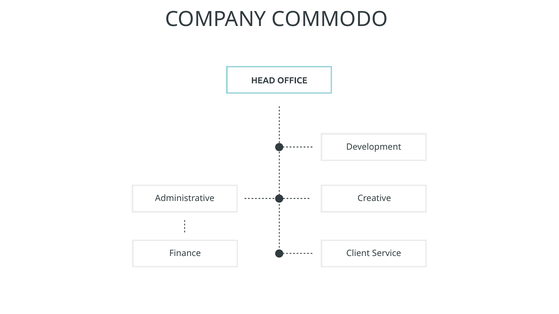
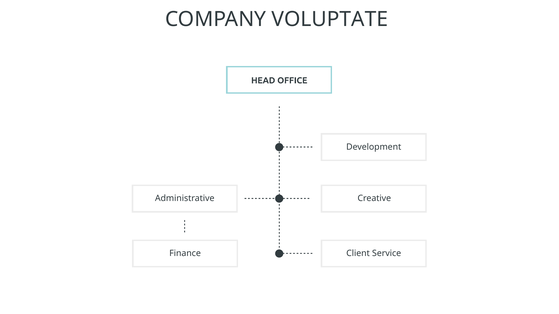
COMMODO: COMMODO -> VOLUPTATE (330, 19)
